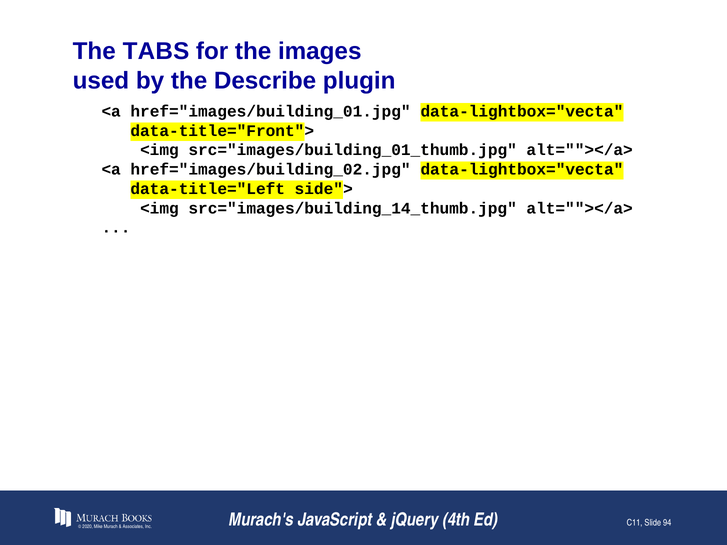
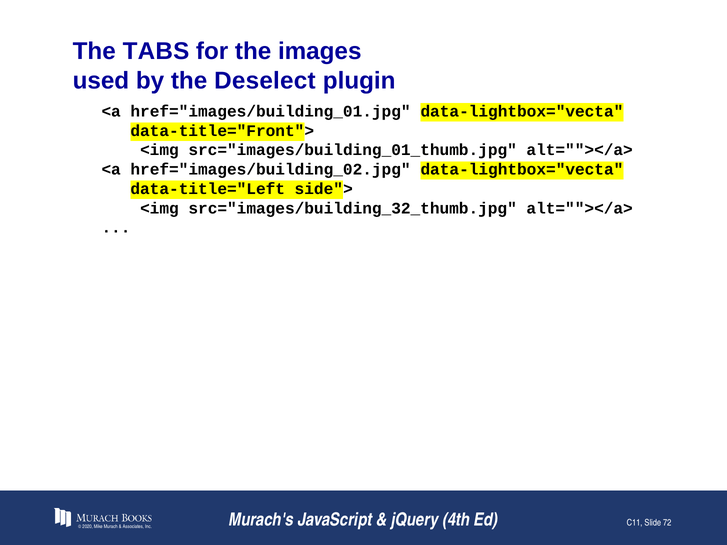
Describe: Describe -> Deselect (265, 81)
src="images/building_14_thumb.jpg: src="images/building_14_thumb.jpg -> src="images/building_32_thumb.jpg (353, 208)
94: 94 -> 72 (667, 523)
